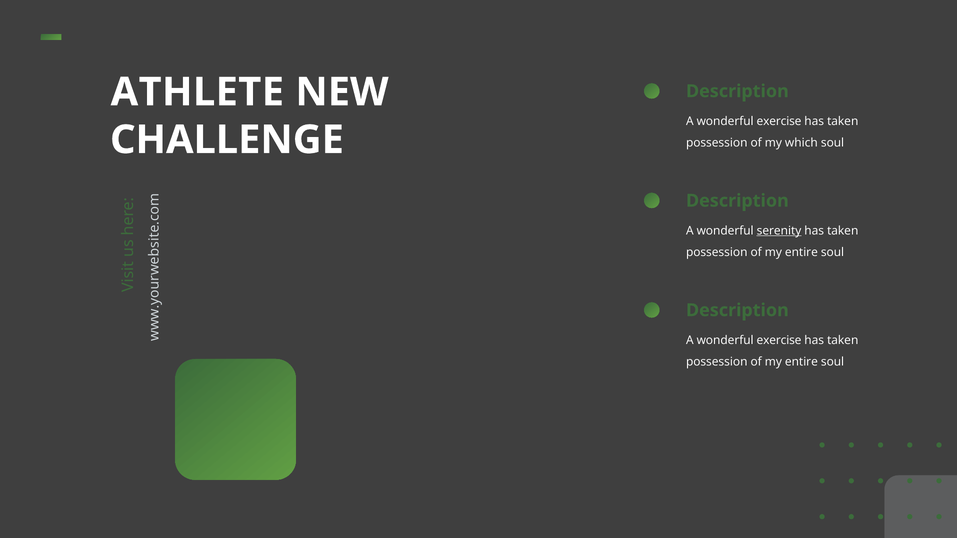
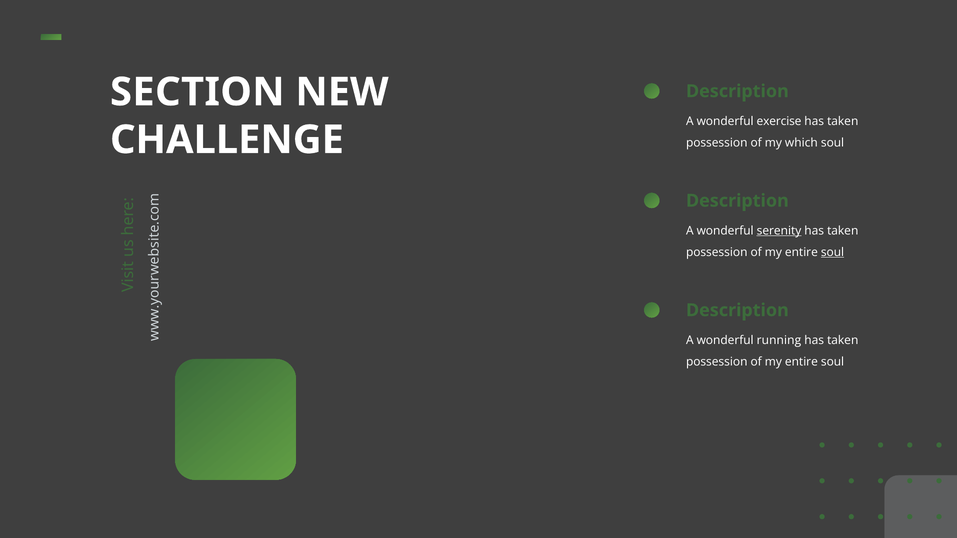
ATHLETE: ATHLETE -> SECTION (197, 92)
soul underline: none -> present (833, 252)
exercise: exercise -> running (779, 340)
